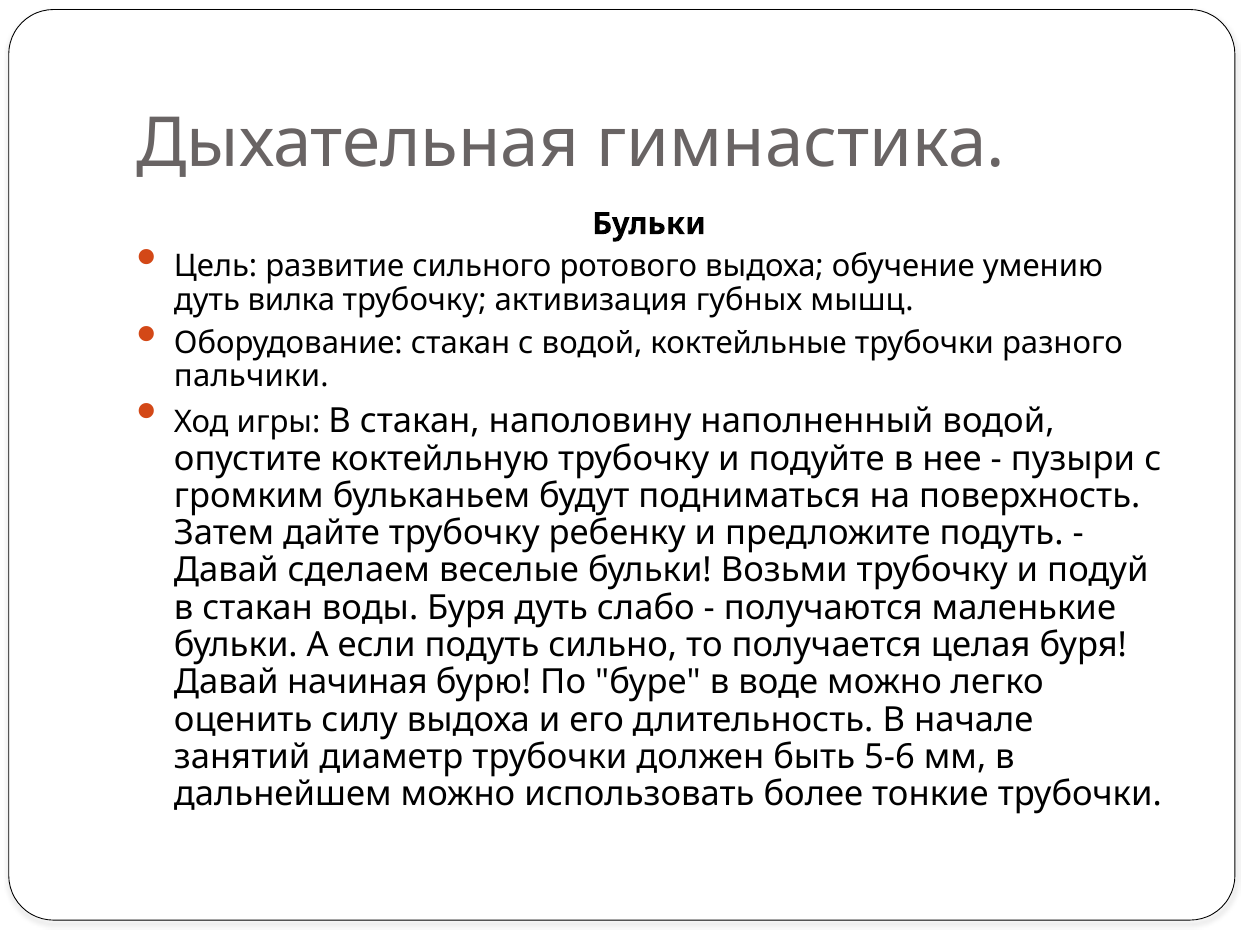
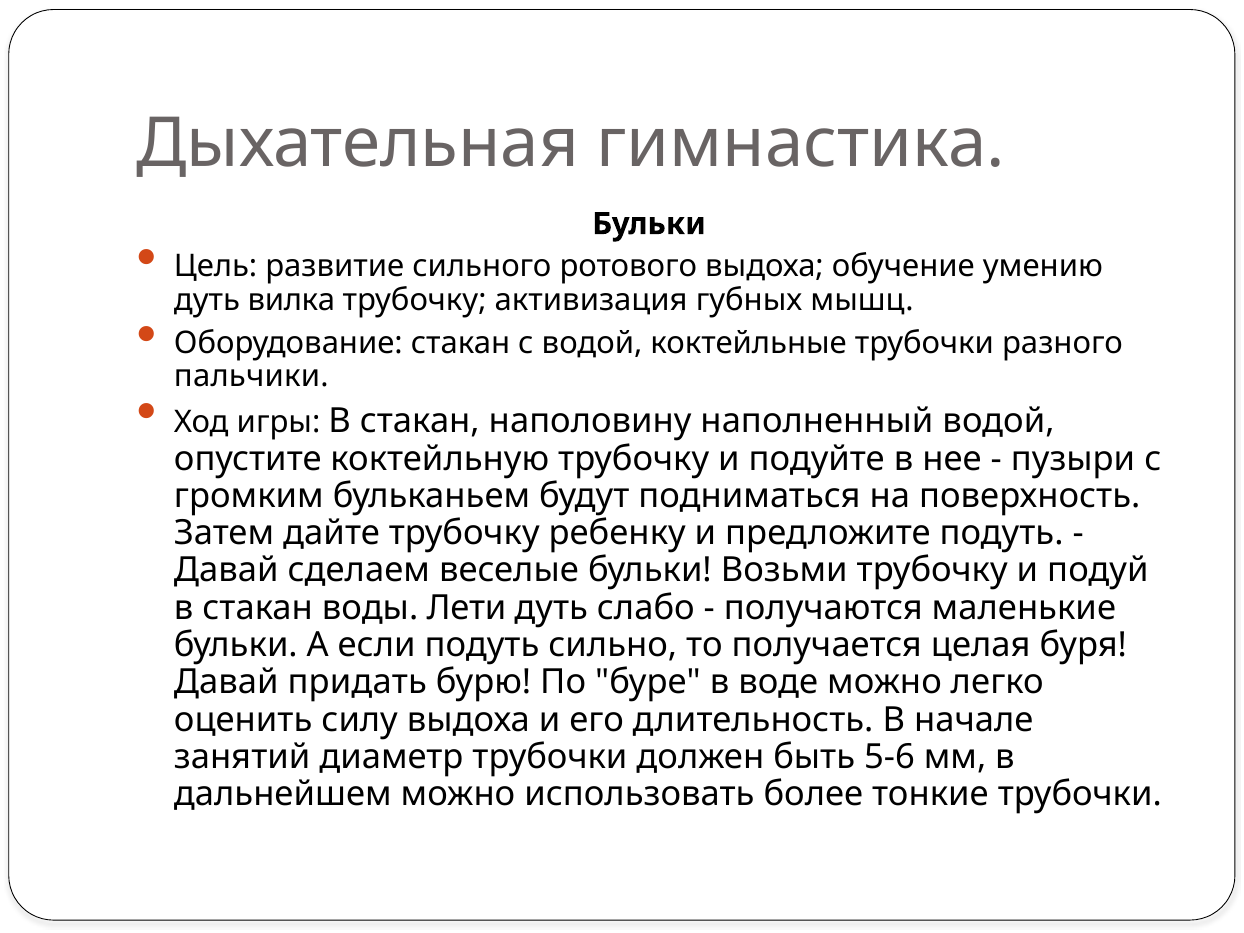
воды Буря: Буря -> Лети (466, 608)
начиная: начиная -> придать (357, 683)
